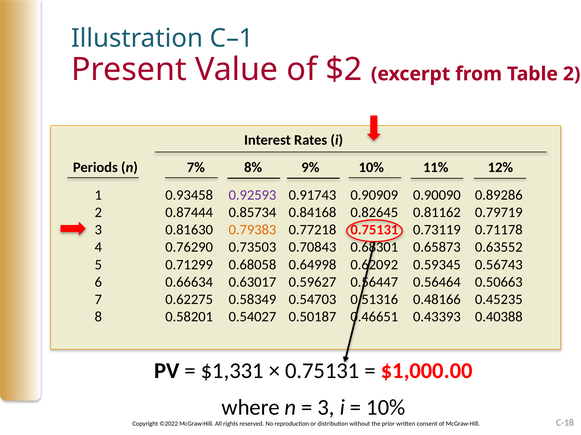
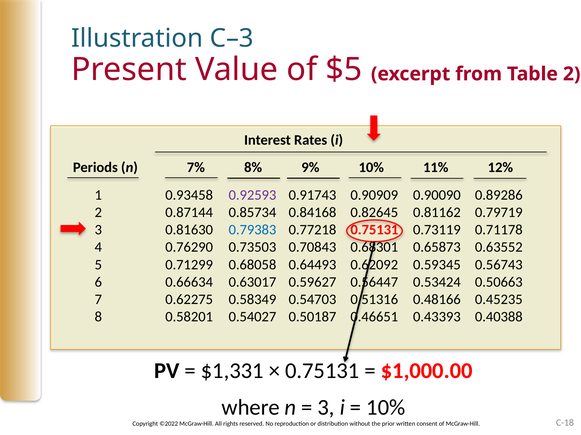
C–1: C–1 -> C–3 (232, 38)
$2: $2 -> $5 (344, 70)
0.87444: 0.87444 -> 0.87144 (189, 213)
0.79383 colour: orange -> blue (252, 230)
0.64998: 0.64998 -> 0.64493 (312, 265)
0.56464: 0.56464 -> 0.53424 (437, 282)
